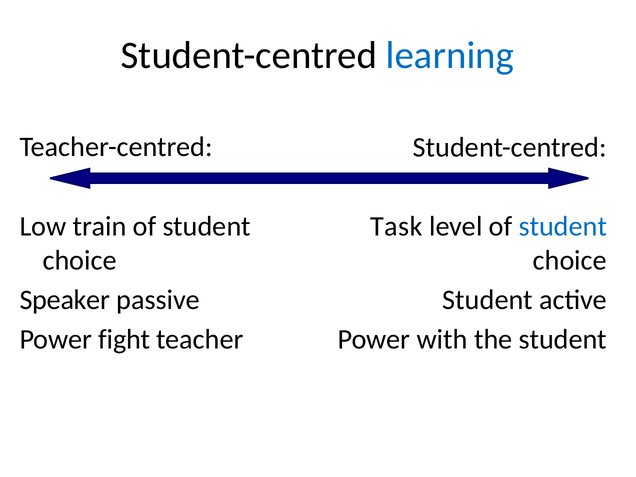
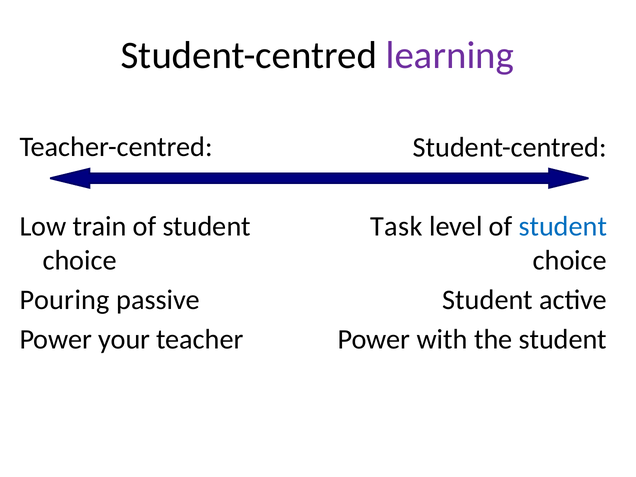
learning colour: blue -> purple (450, 55)
Speaker: Speaker -> Pouring (65, 300)
fight: fight -> your (124, 339)
